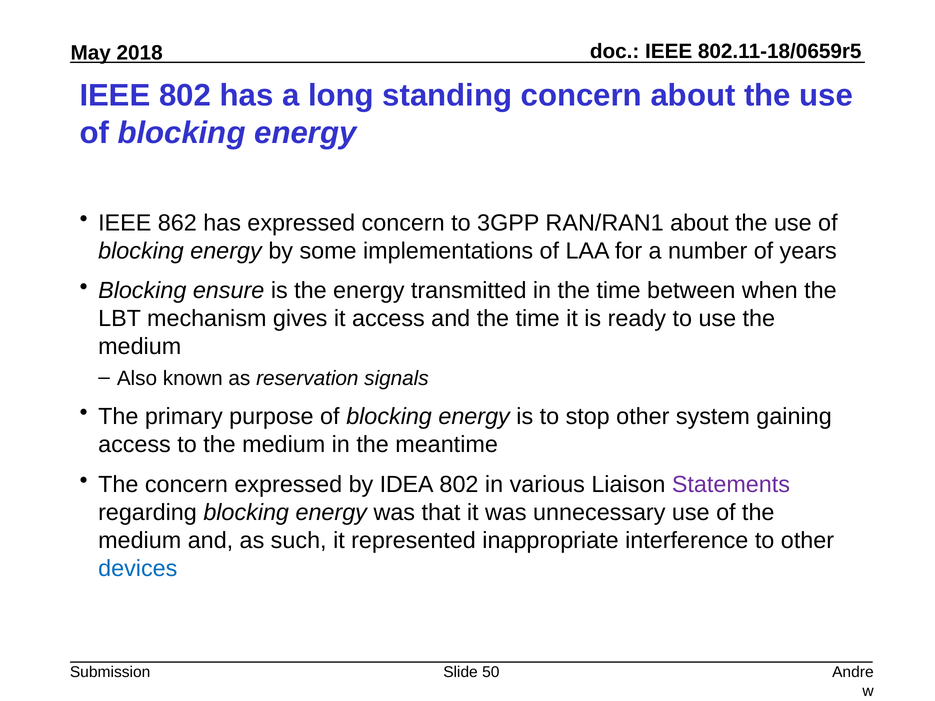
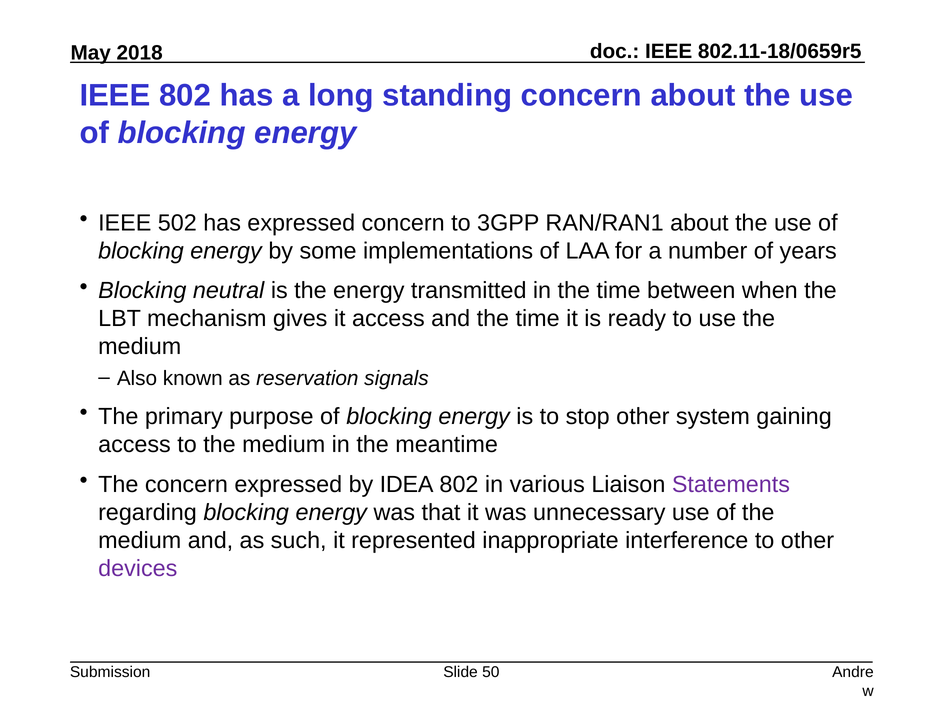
862: 862 -> 502 (177, 223)
ensure: ensure -> neutral (229, 291)
devices colour: blue -> purple (138, 569)
